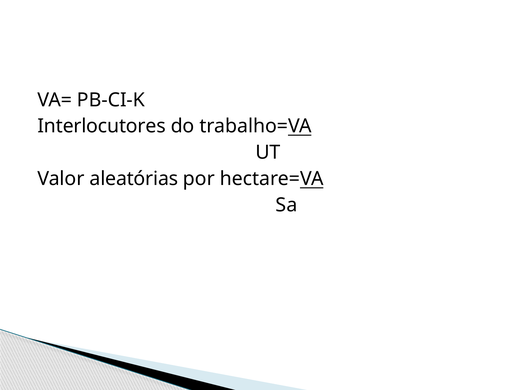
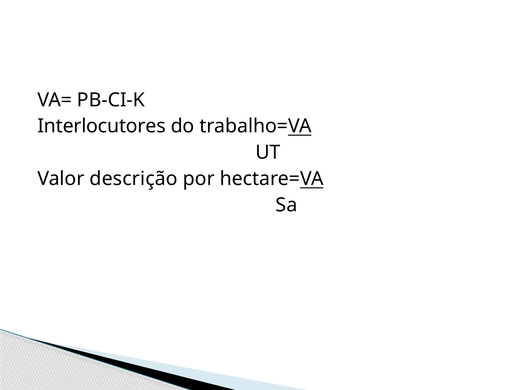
aleatórias: aleatórias -> descrição (134, 179)
